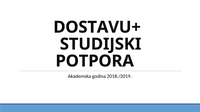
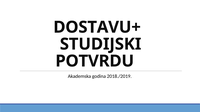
POTPORA: POTPORA -> POTVRDU (95, 61)
